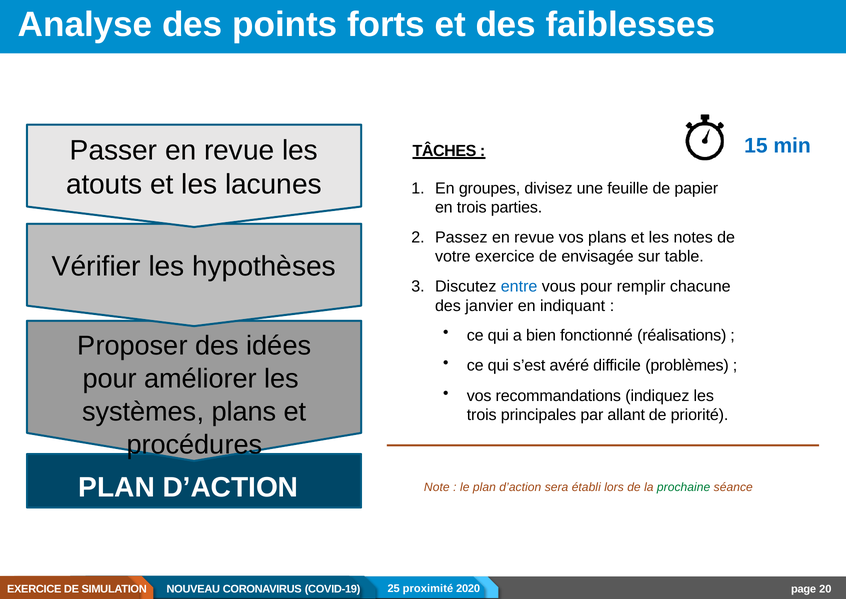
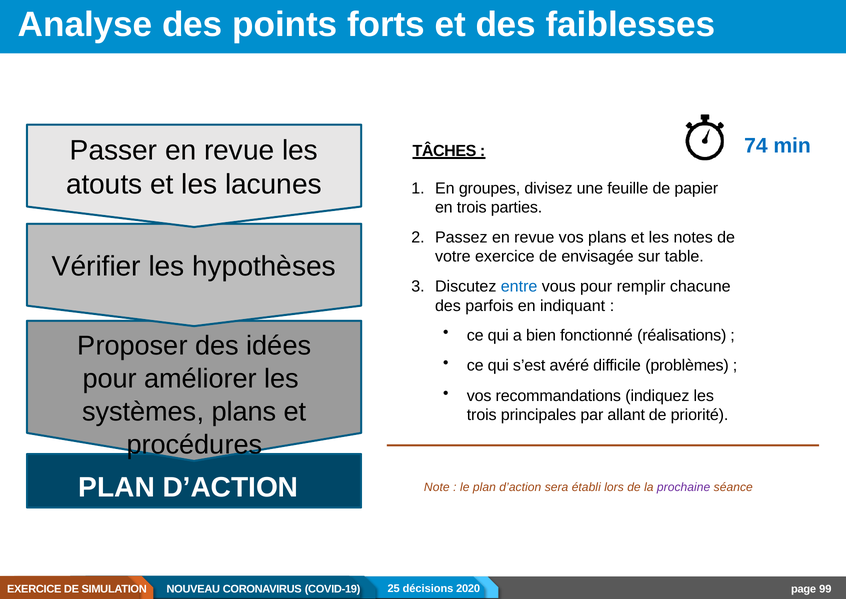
15: 15 -> 74 (756, 146)
janvier: janvier -> parfois (489, 306)
prochaine colour: green -> purple (684, 487)
proximité: proximité -> décisions (428, 588)
20: 20 -> 99 (825, 589)
